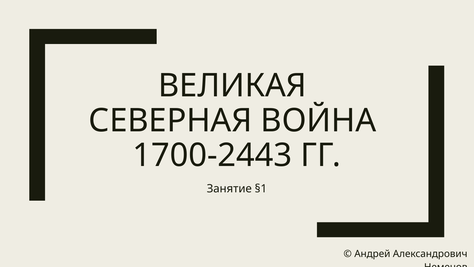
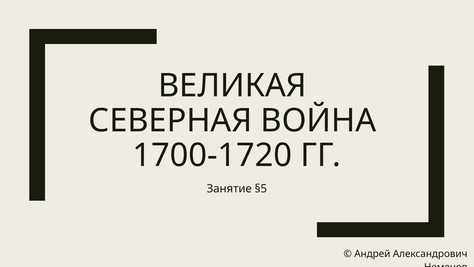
1700-2443: 1700-2443 -> 1700-1720 (212, 155)
§1: §1 -> §5 (261, 189)
